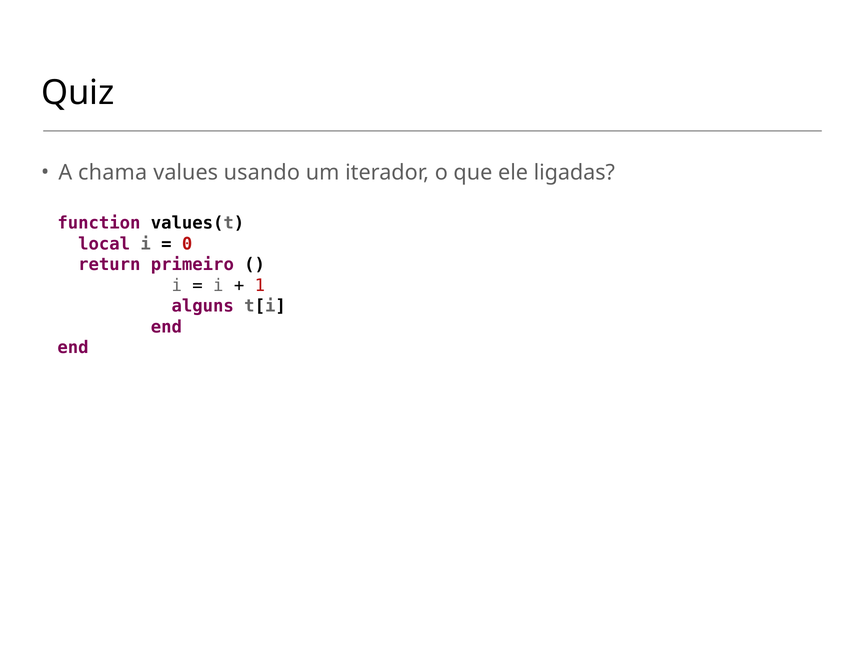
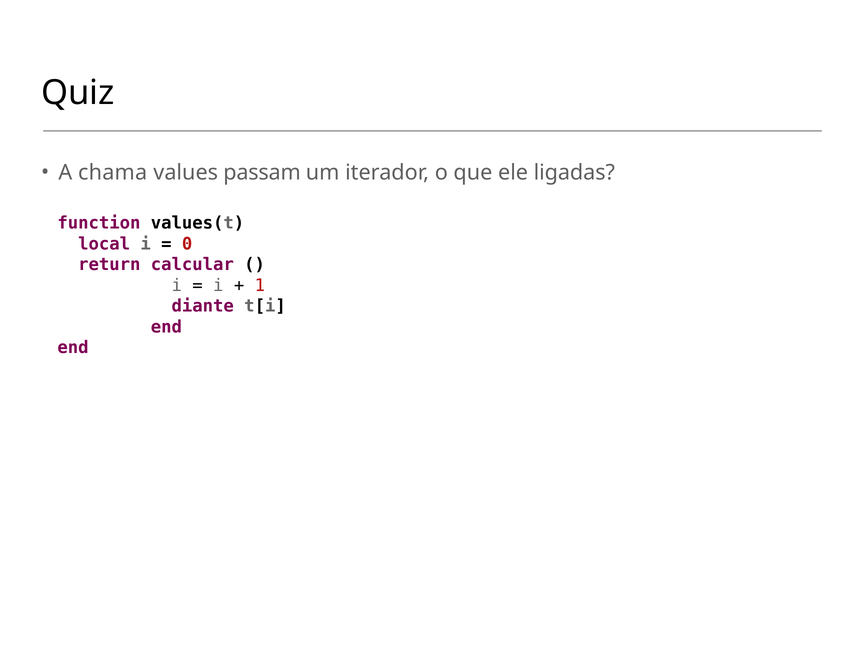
usando: usando -> passam (262, 172)
primeiro: primeiro -> calcular (192, 265)
alguns: alguns -> diante (203, 306)
